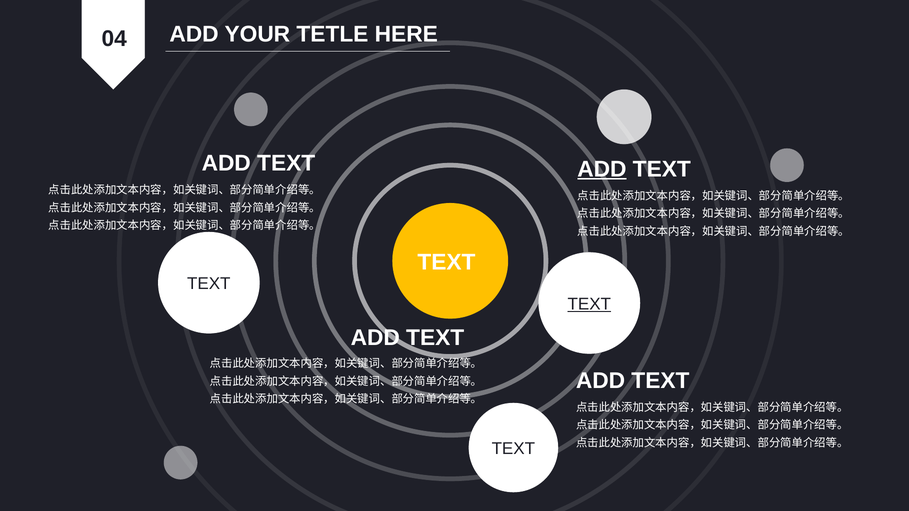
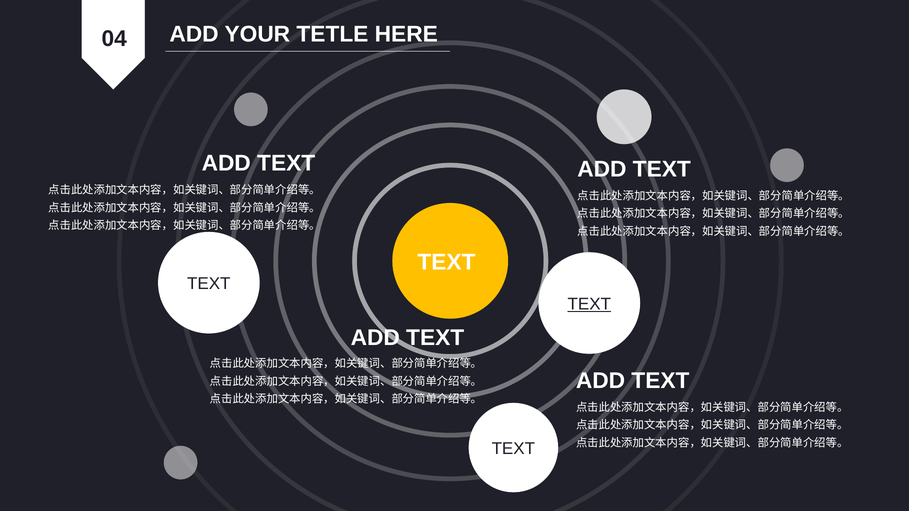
ADD underline: present -> none (602, 169)
